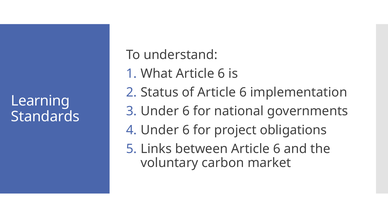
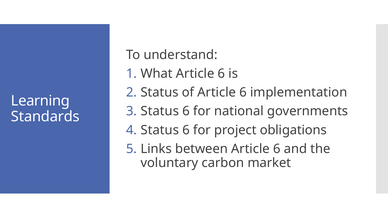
Under: Under -> Status (160, 111)
Under: Under -> Status (160, 130)
